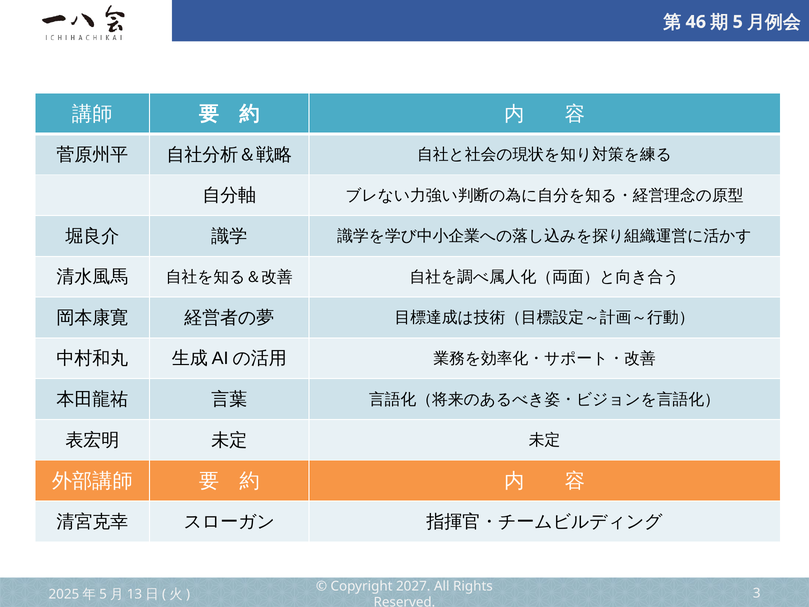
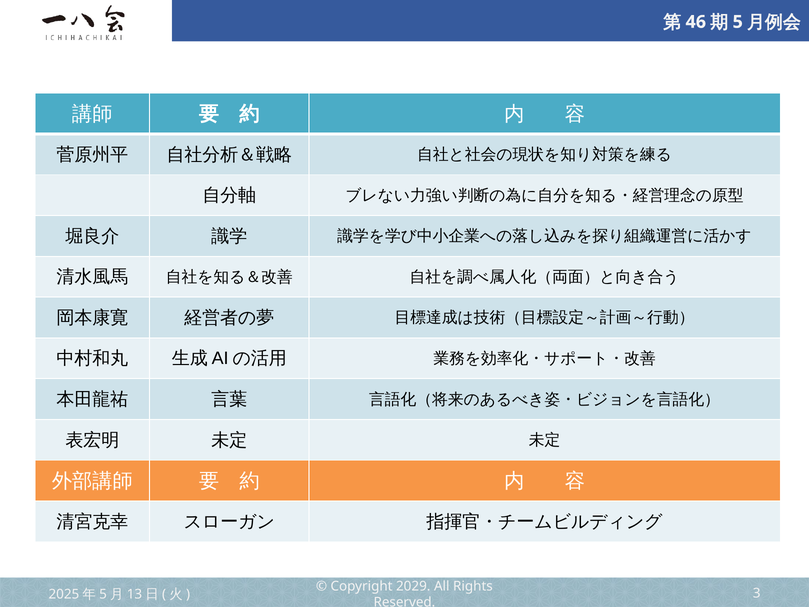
2027: 2027 -> 2029 (413, 586)
